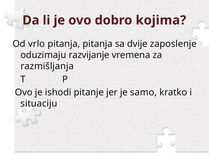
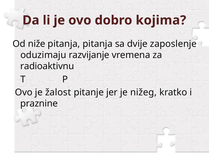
vrlo: vrlo -> niže (37, 44)
razmišljanja: razmišljanja -> radioaktivnu (47, 66)
ishodi: ishodi -> žalost (58, 92)
samo: samo -> nižeg (144, 92)
situaciju: situaciju -> praznine (39, 103)
